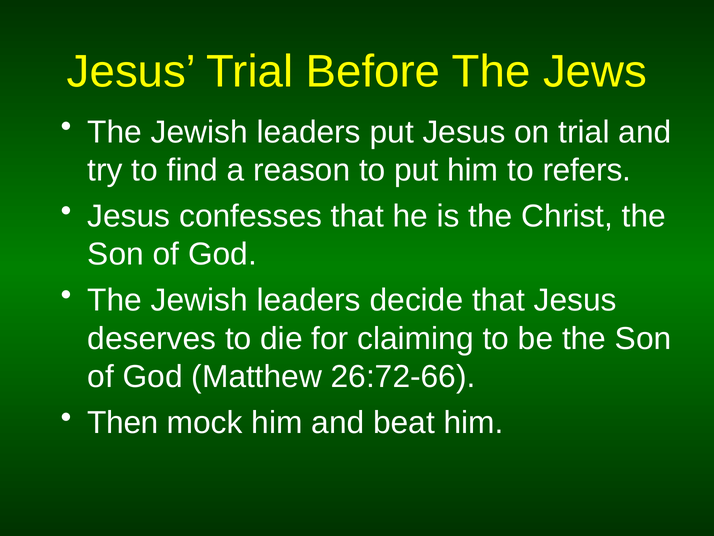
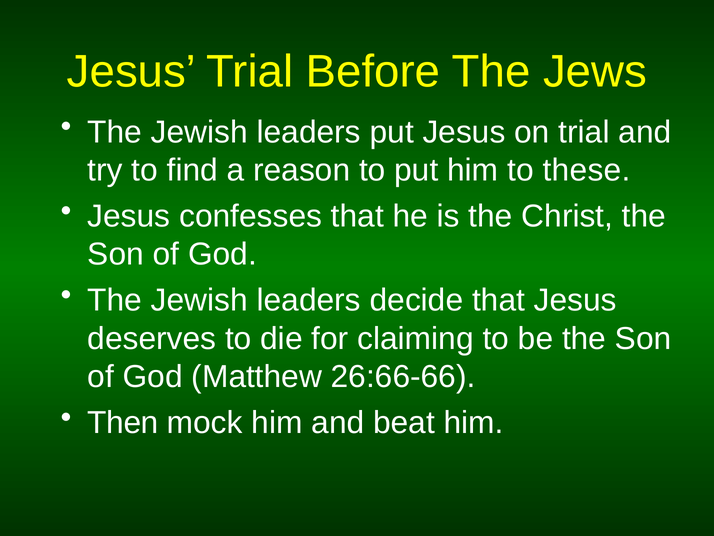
refers: refers -> these (586, 170)
26:72-66: 26:72-66 -> 26:66-66 (403, 376)
